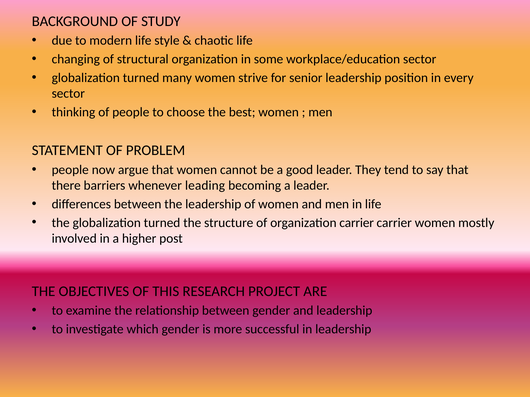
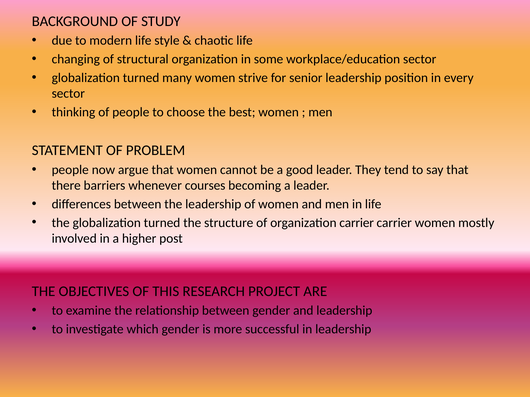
leading: leading -> courses (205, 186)
